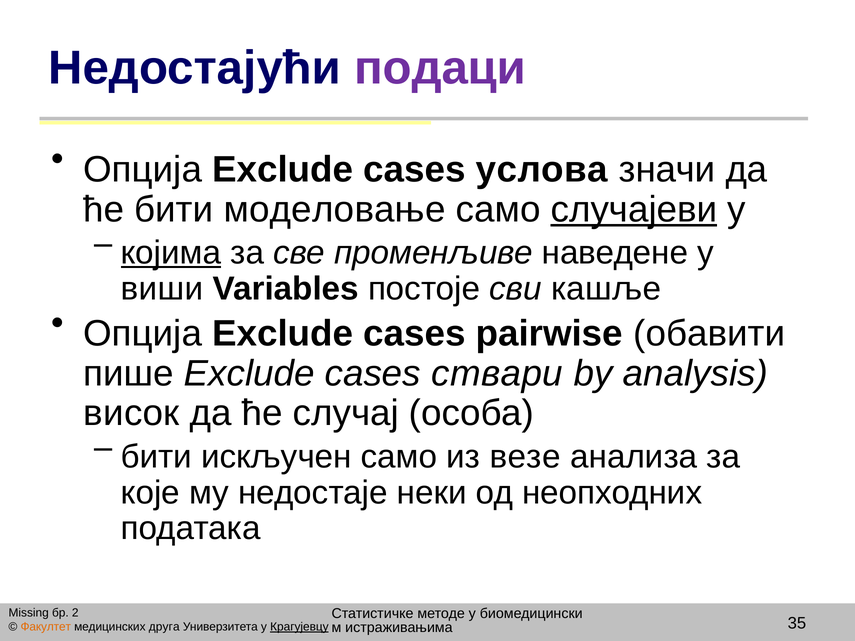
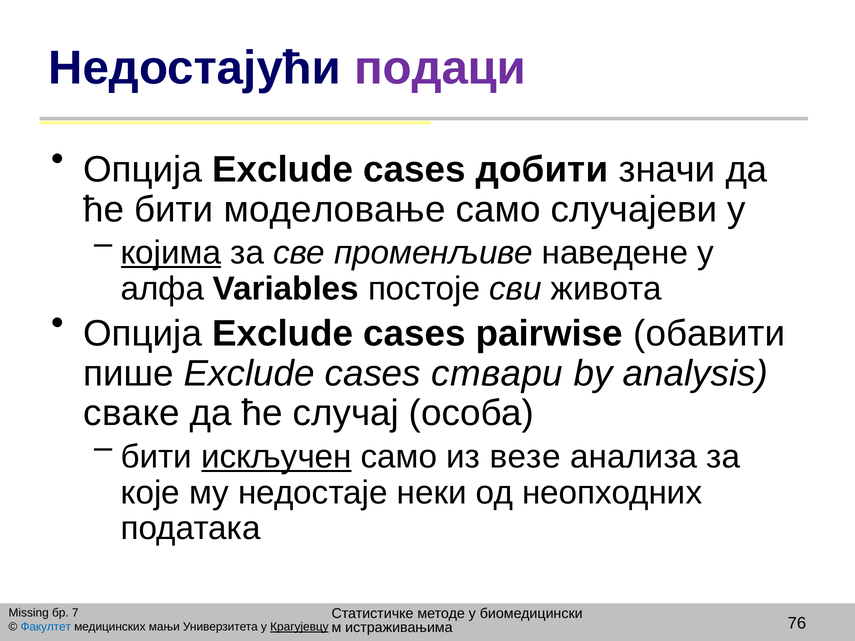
услова: услова -> добити (542, 170)
случајеви underline: present -> none (634, 209)
виши: виши -> алфа (162, 289)
кашље: кашље -> живота (606, 289)
висок: висок -> сваке (131, 413)
искључен underline: none -> present (276, 457)
2: 2 -> 7 (75, 613)
35: 35 -> 76 (797, 624)
Факултет colour: orange -> blue (46, 627)
друга: друга -> мањи (164, 627)
